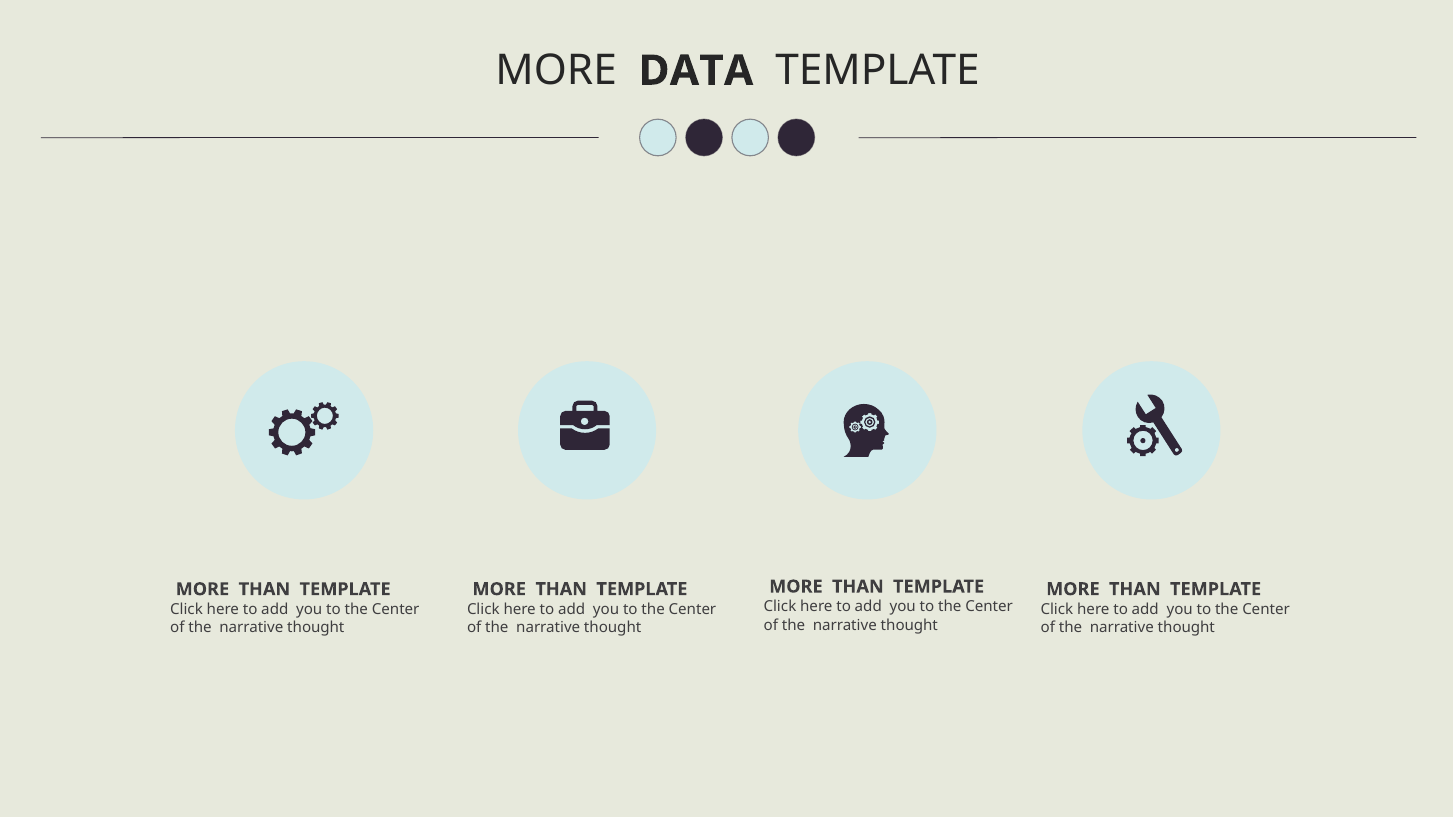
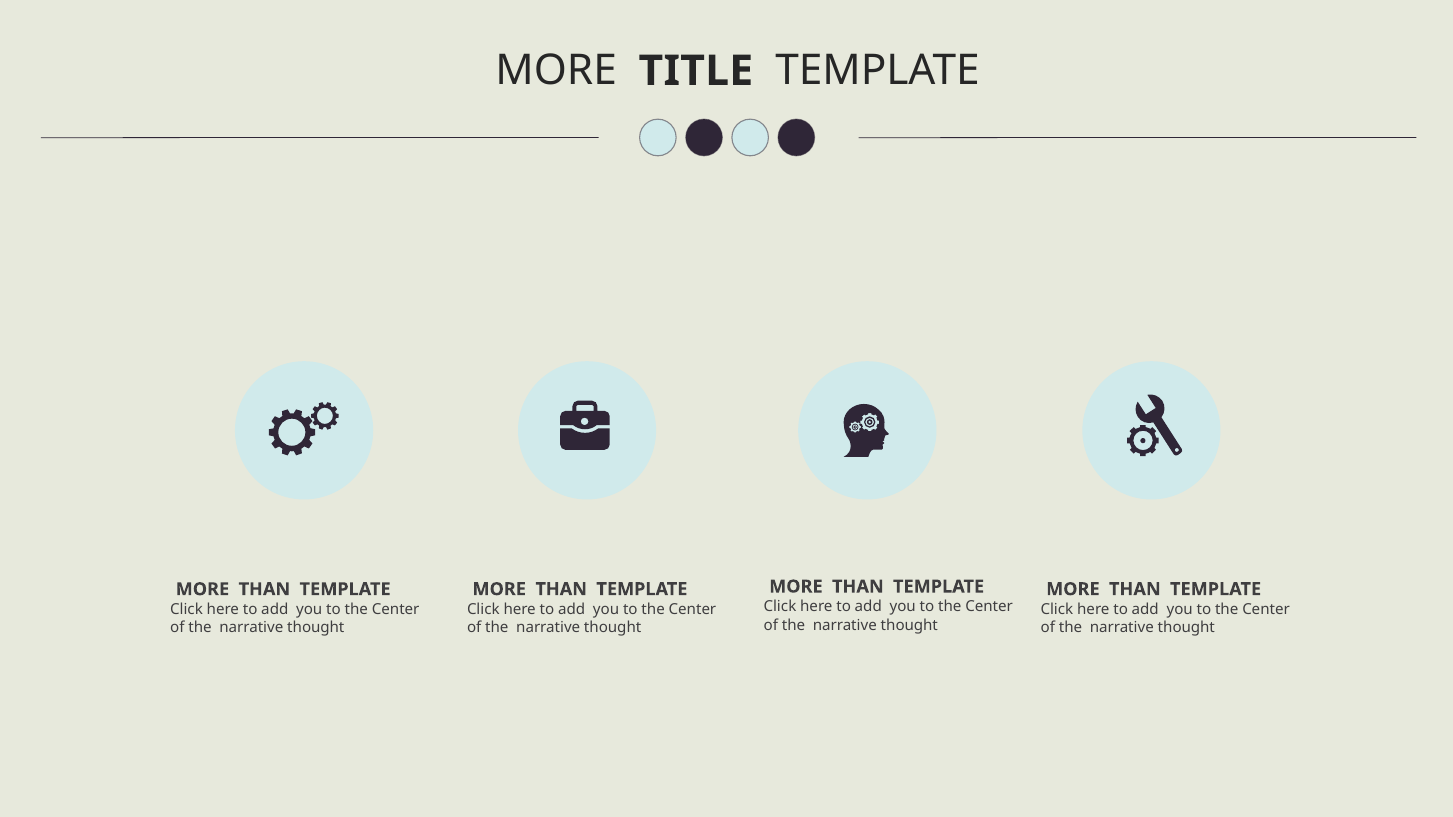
DATA: DATA -> TITLE (696, 71)
